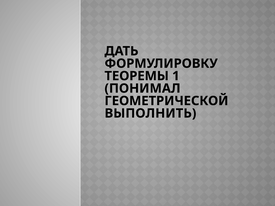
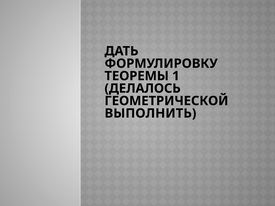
ПОНИМАЛ: ПОНИМАЛ -> ДЕЛАЛОСЬ (143, 89)
